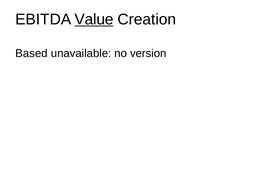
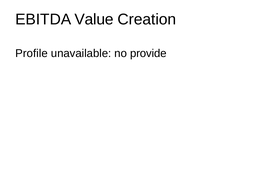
Value underline: present -> none (94, 19)
Based: Based -> Profile (31, 53)
version: version -> provide (148, 53)
